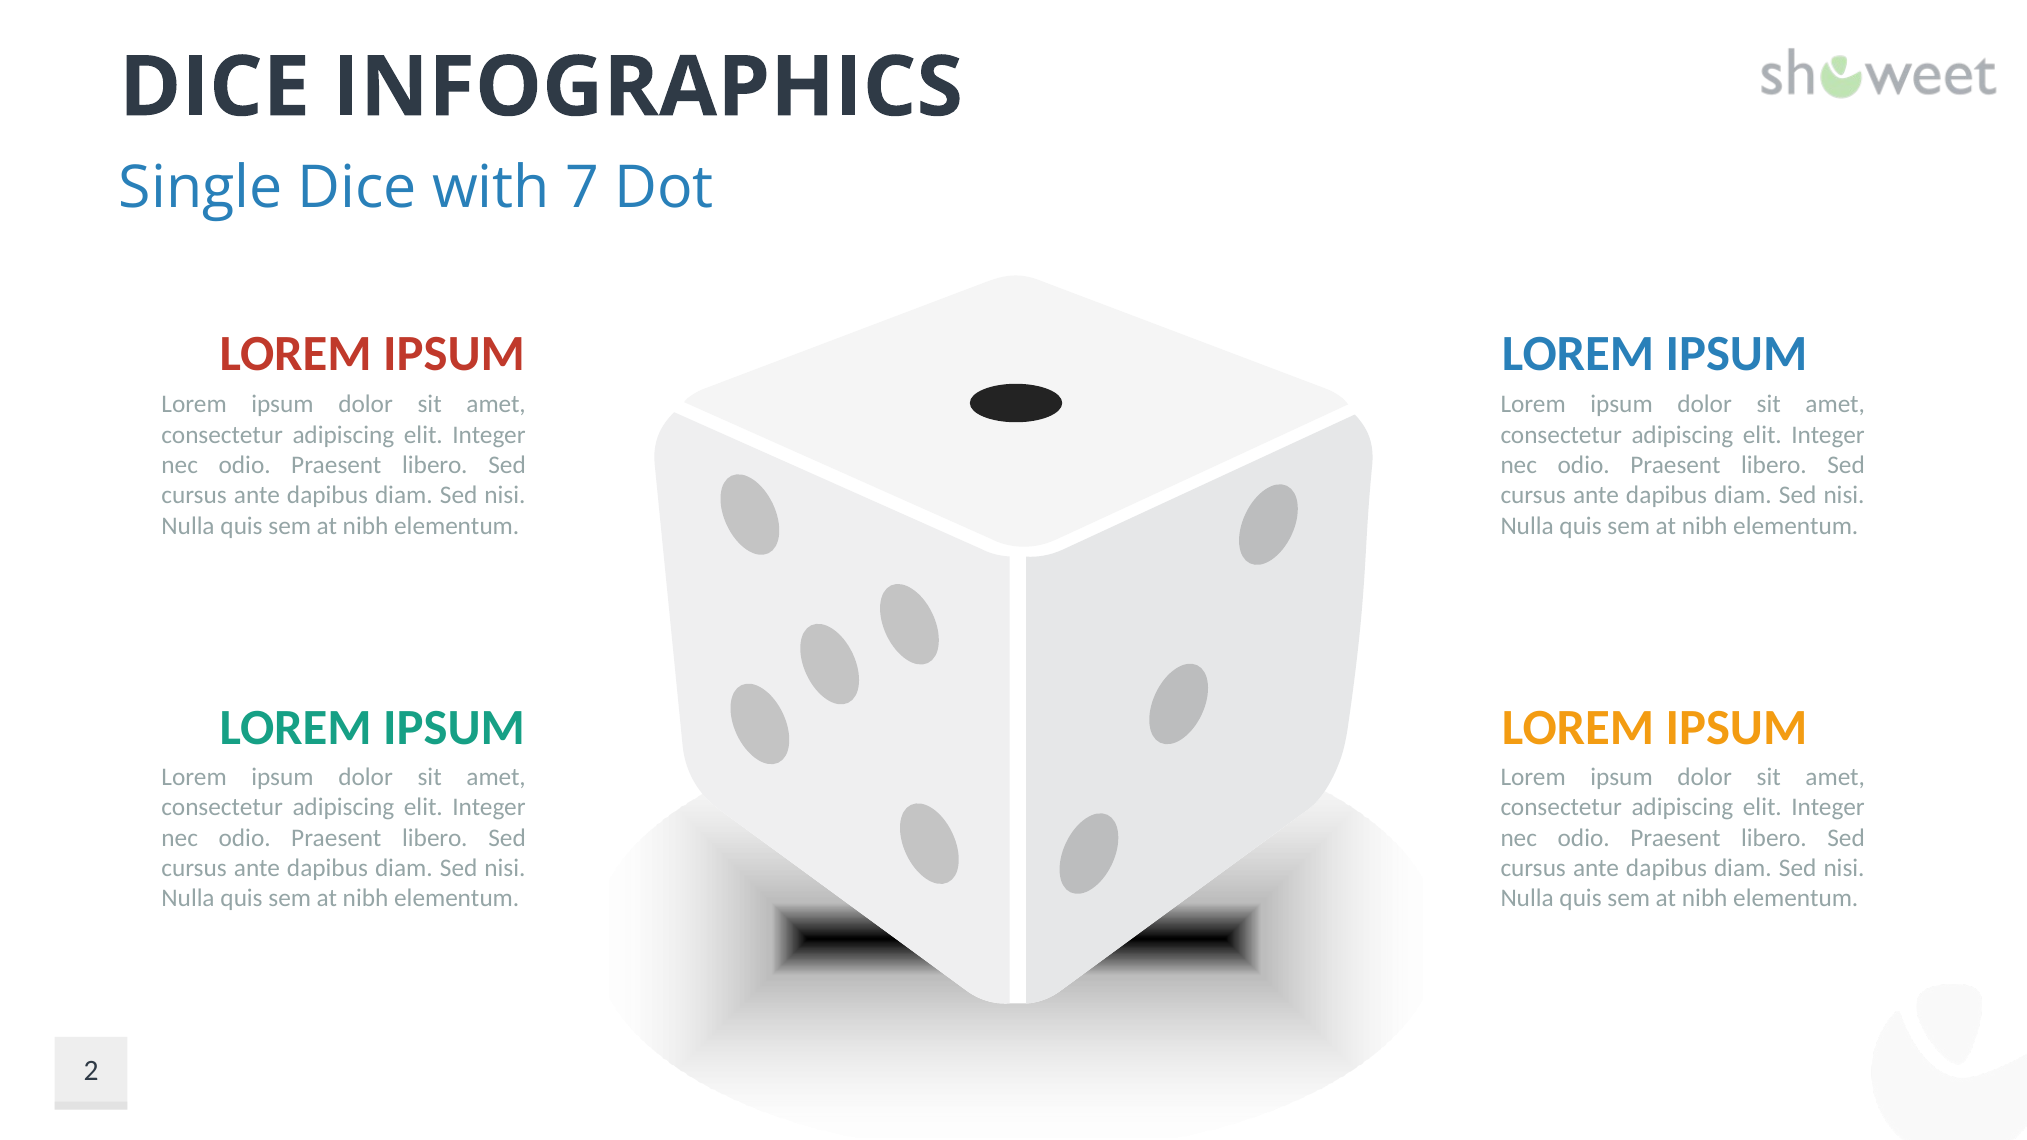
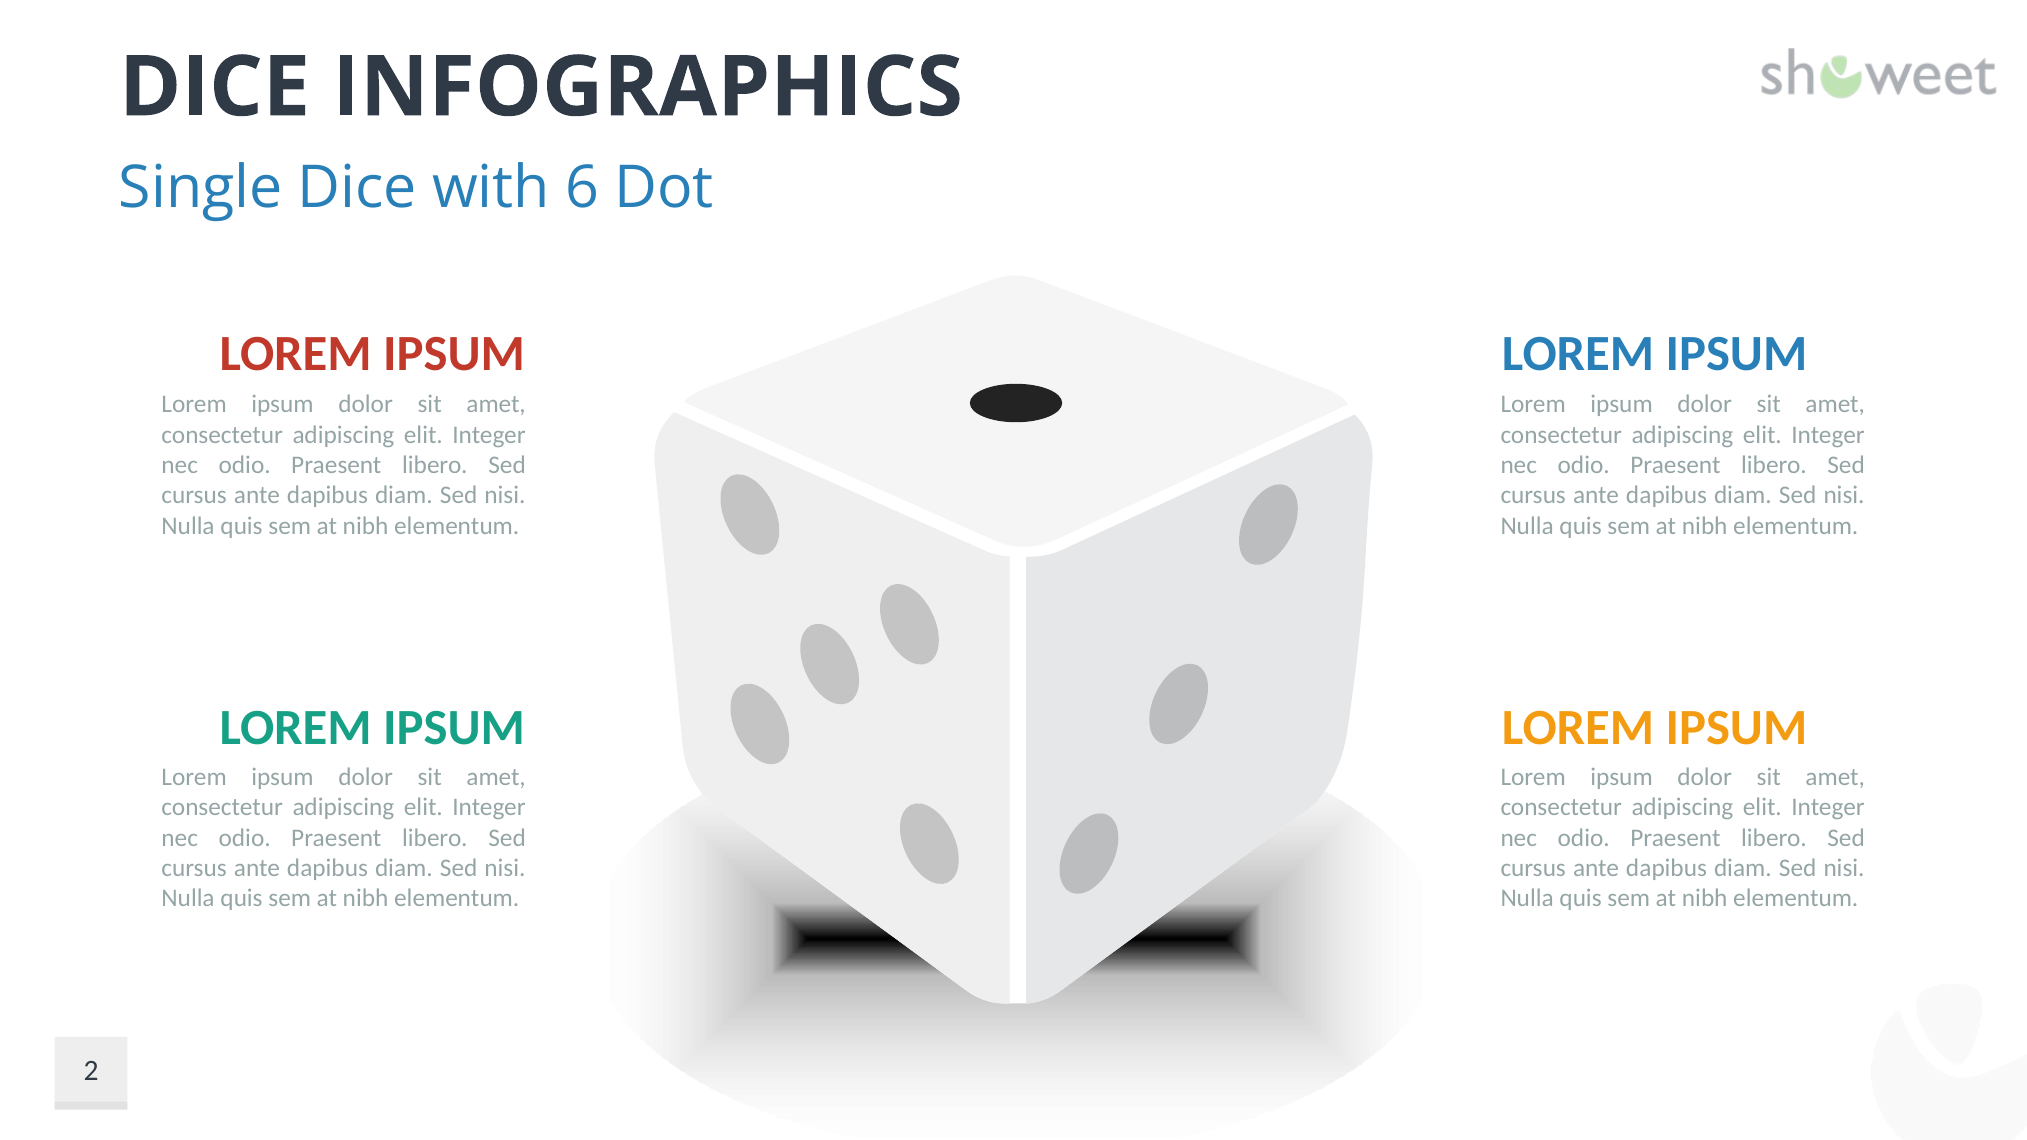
7: 7 -> 6 (582, 188)
